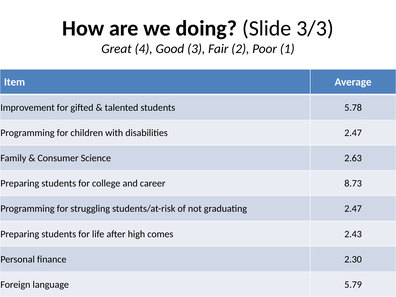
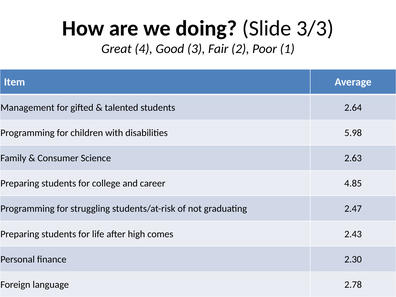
Improvement: Improvement -> Management (27, 108)
5.78: 5.78 -> 2.64 (353, 108)
disabilities 2.47: 2.47 -> 5.98 (353, 133)
8.73: 8.73 -> 4.85 (353, 183)
5.79: 5.79 -> 2.78 (353, 285)
